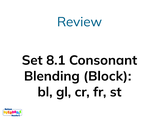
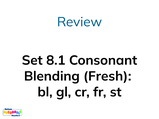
Block: Block -> Fresh (107, 76)
